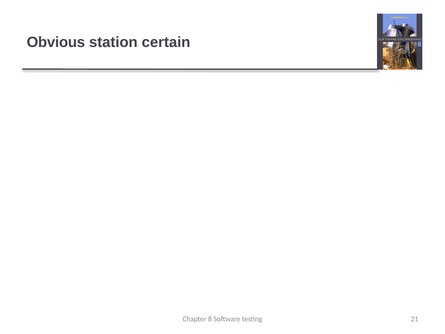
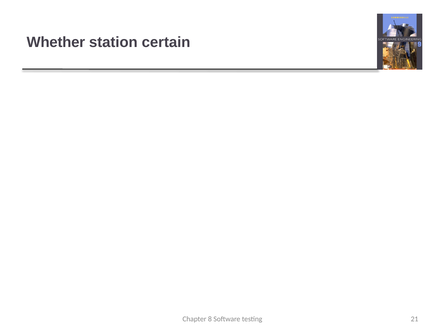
Obvious: Obvious -> Whether (56, 42)
